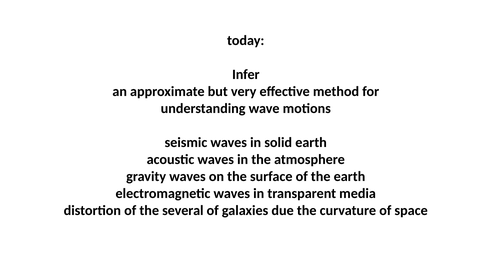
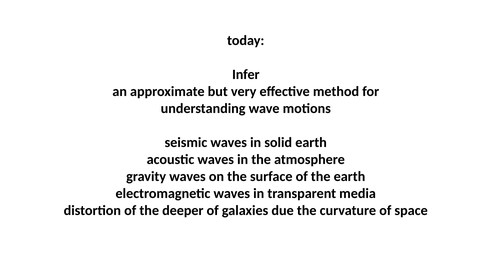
several: several -> deeper (183, 210)
